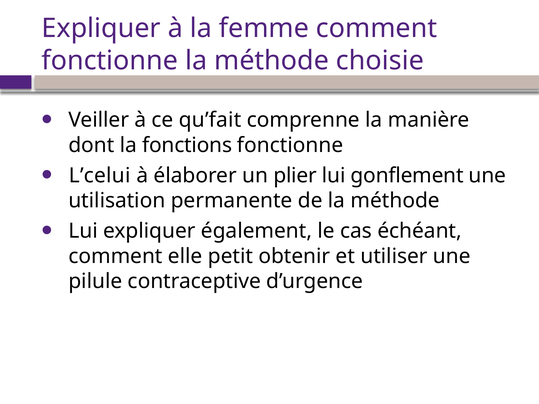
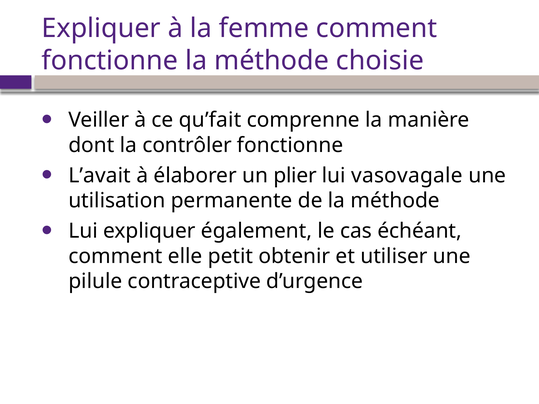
fonctions: fonctions -> contrôler (187, 145)
L’celui: L’celui -> L’avait (100, 176)
gonflement: gonflement -> vasovagale (407, 176)
